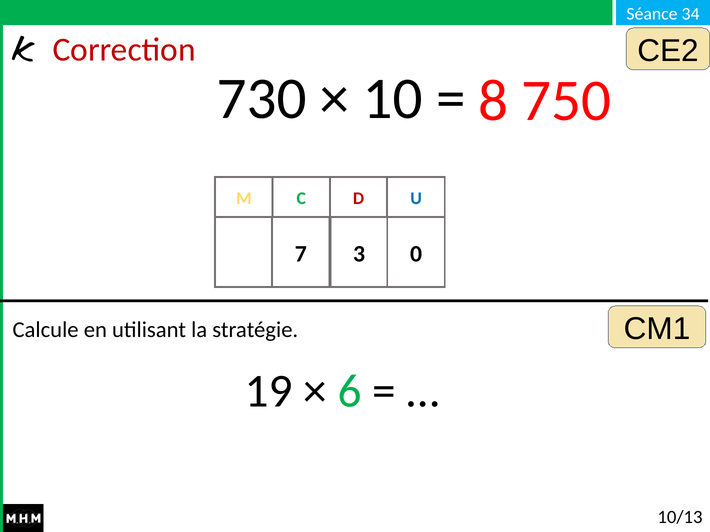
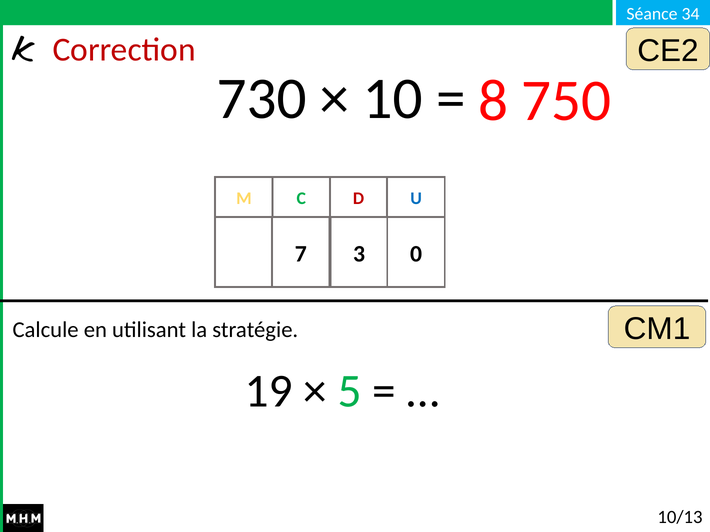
6: 6 -> 5 (350, 392)
